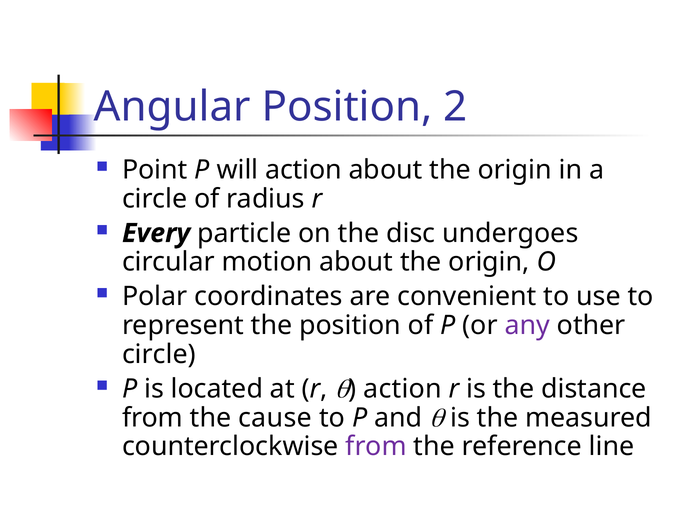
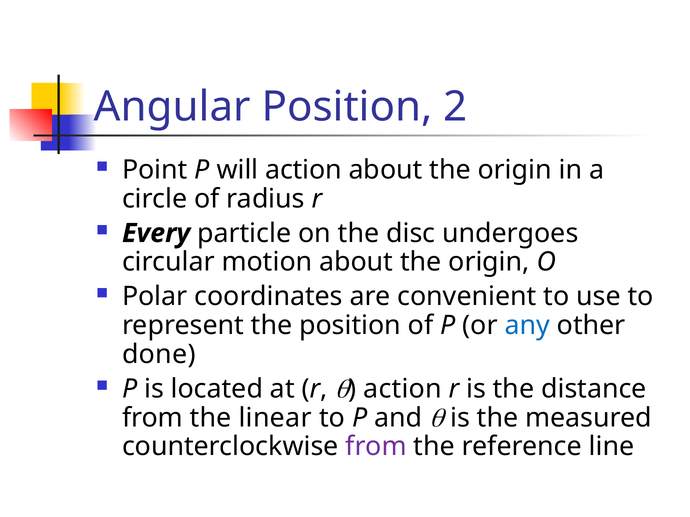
any colour: purple -> blue (527, 326)
circle: circle -> done (159, 355)
cause: cause -> linear (275, 418)
